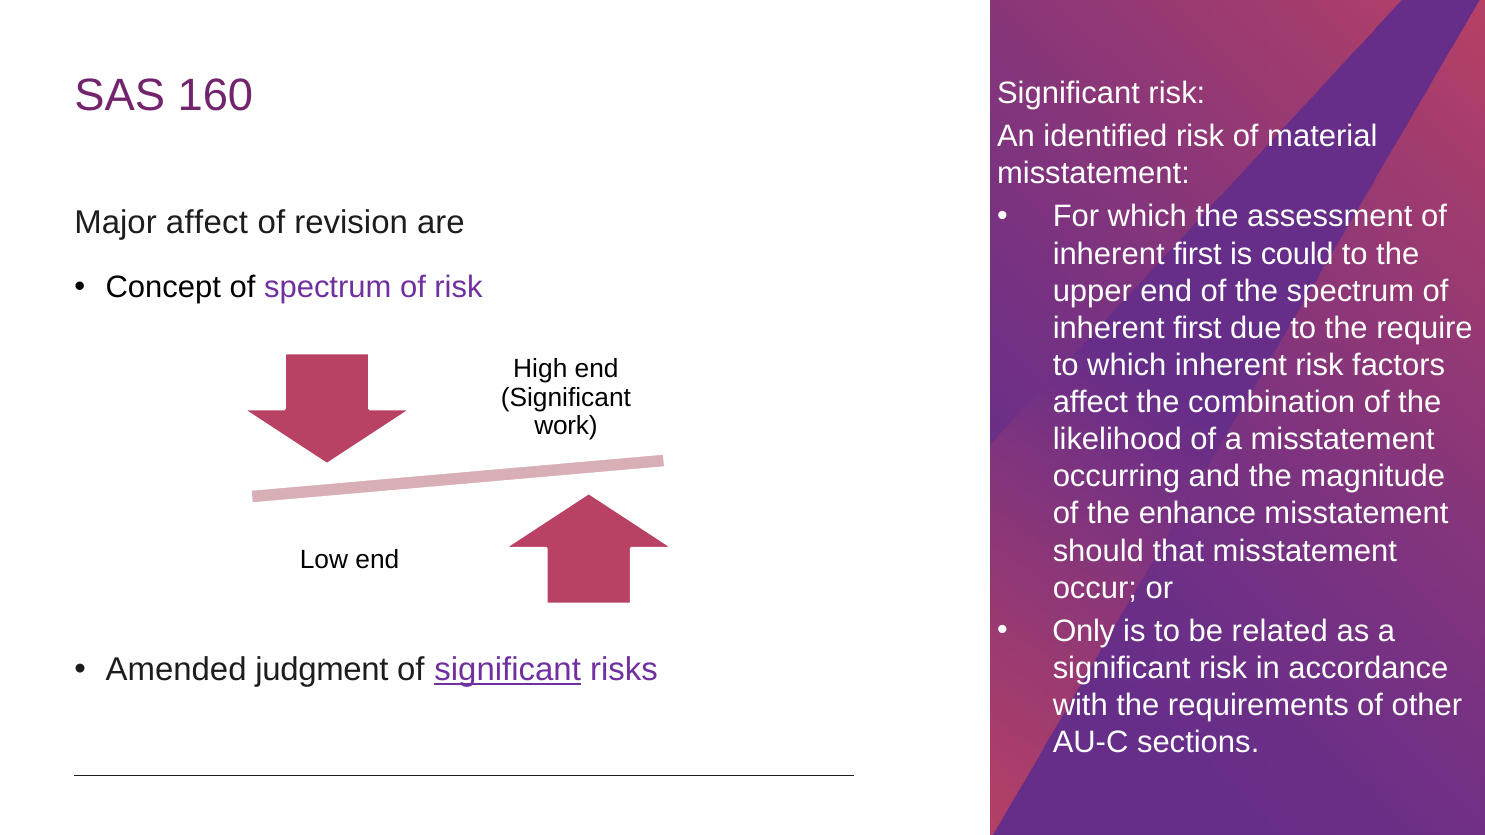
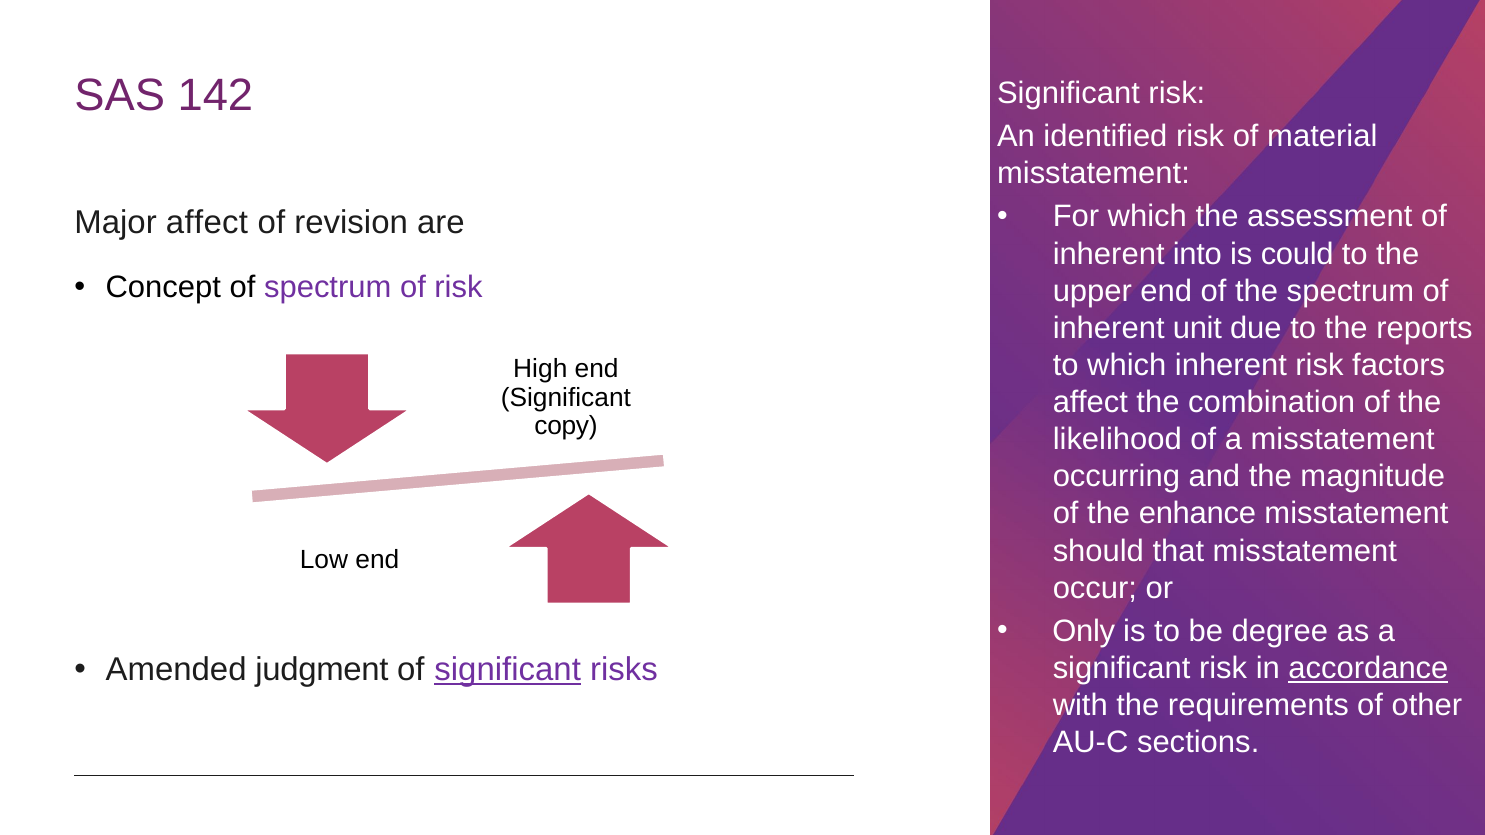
160: 160 -> 142 (215, 95)
first: first -> into (1197, 254)
first: first -> unit (1197, 328)
require: require -> reports (1425, 328)
work: work -> copy (566, 426)
related: related -> degree (1280, 631)
accordance underline: none -> present (1368, 669)
